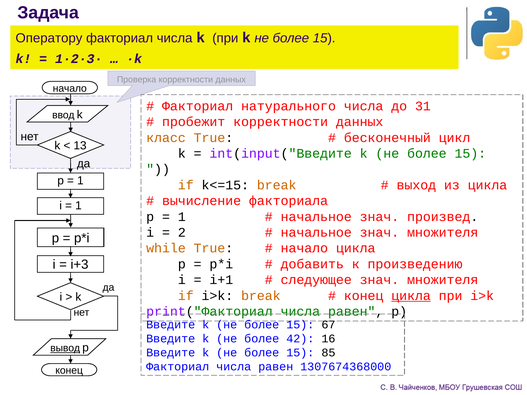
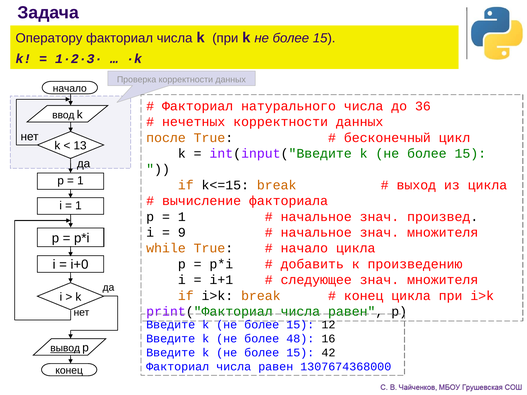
31: 31 -> 36 (423, 106)
пробежит: пробежит -> нечетных (194, 122)
класс: класс -> после (166, 138)
2: 2 -> 9 (182, 233)
i+3: i+3 -> i+0 (79, 265)
цикла underline: present -> none (411, 296)
67: 67 -> 12 (328, 325)
42: 42 -> 48 (300, 339)
85: 85 -> 42 (328, 353)
